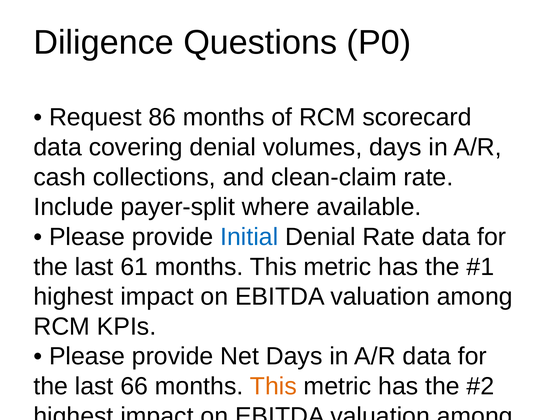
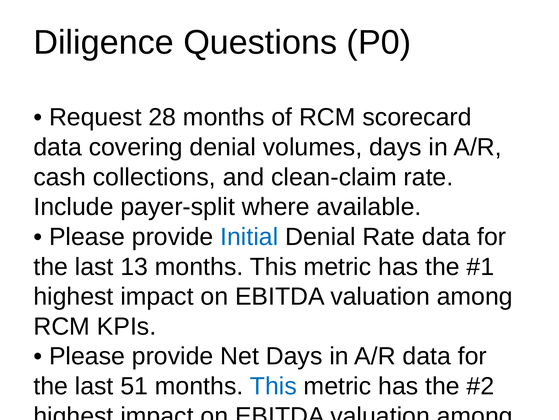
86: 86 -> 28 (162, 117)
61: 61 -> 13 (134, 266)
66: 66 -> 51 (134, 386)
This colour: orange -> blue (273, 386)
